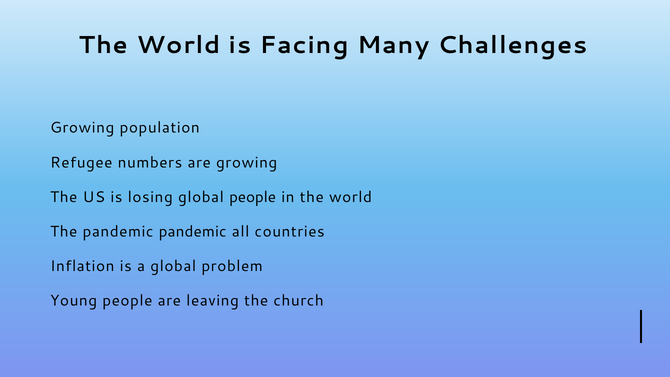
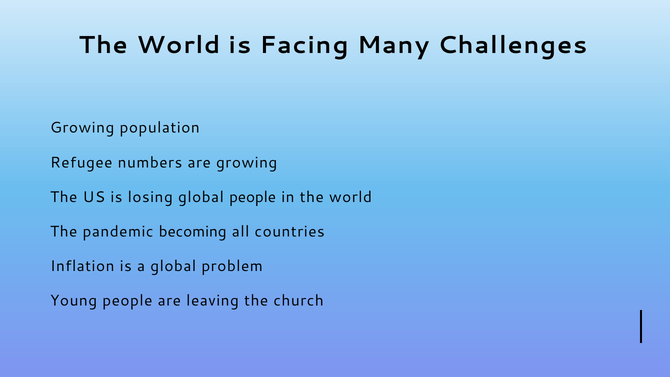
pandemic pandemic: pandemic -> becoming (193, 232)
